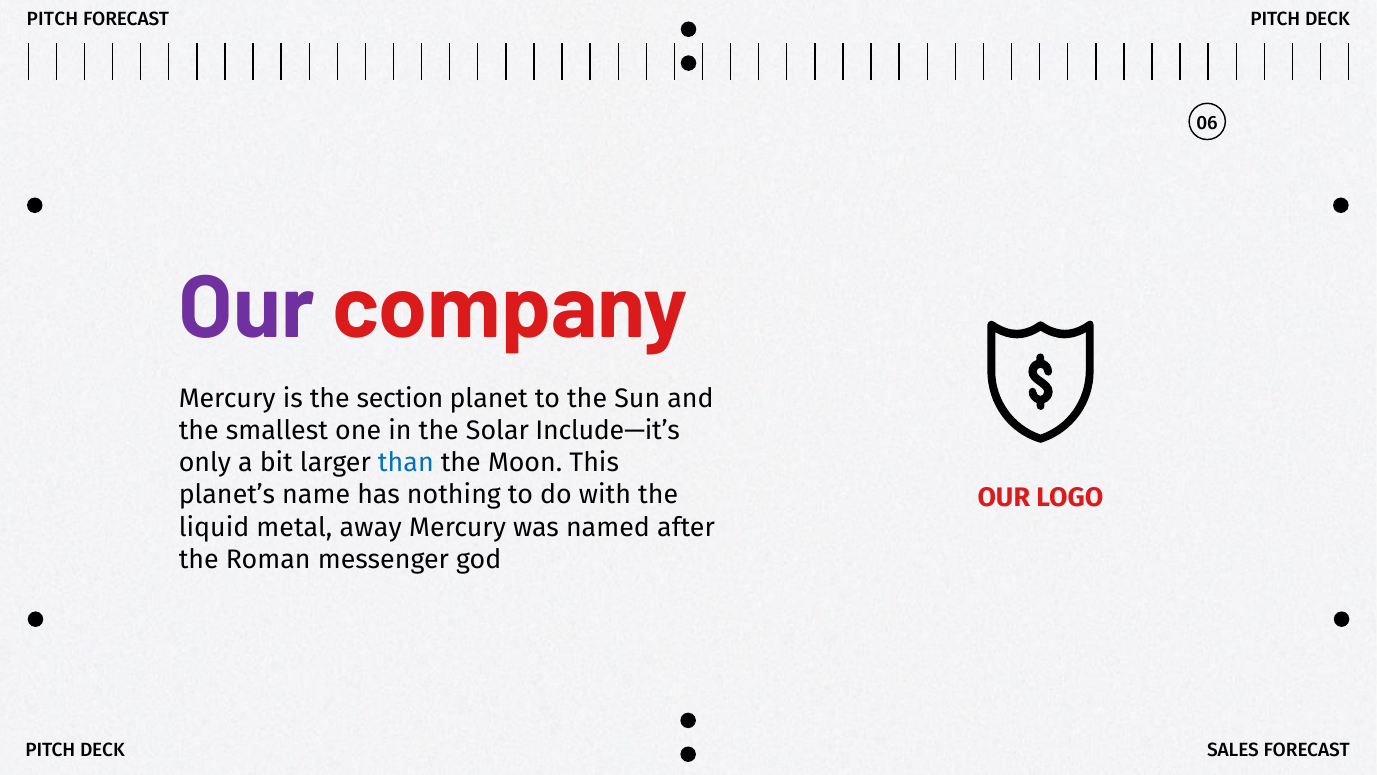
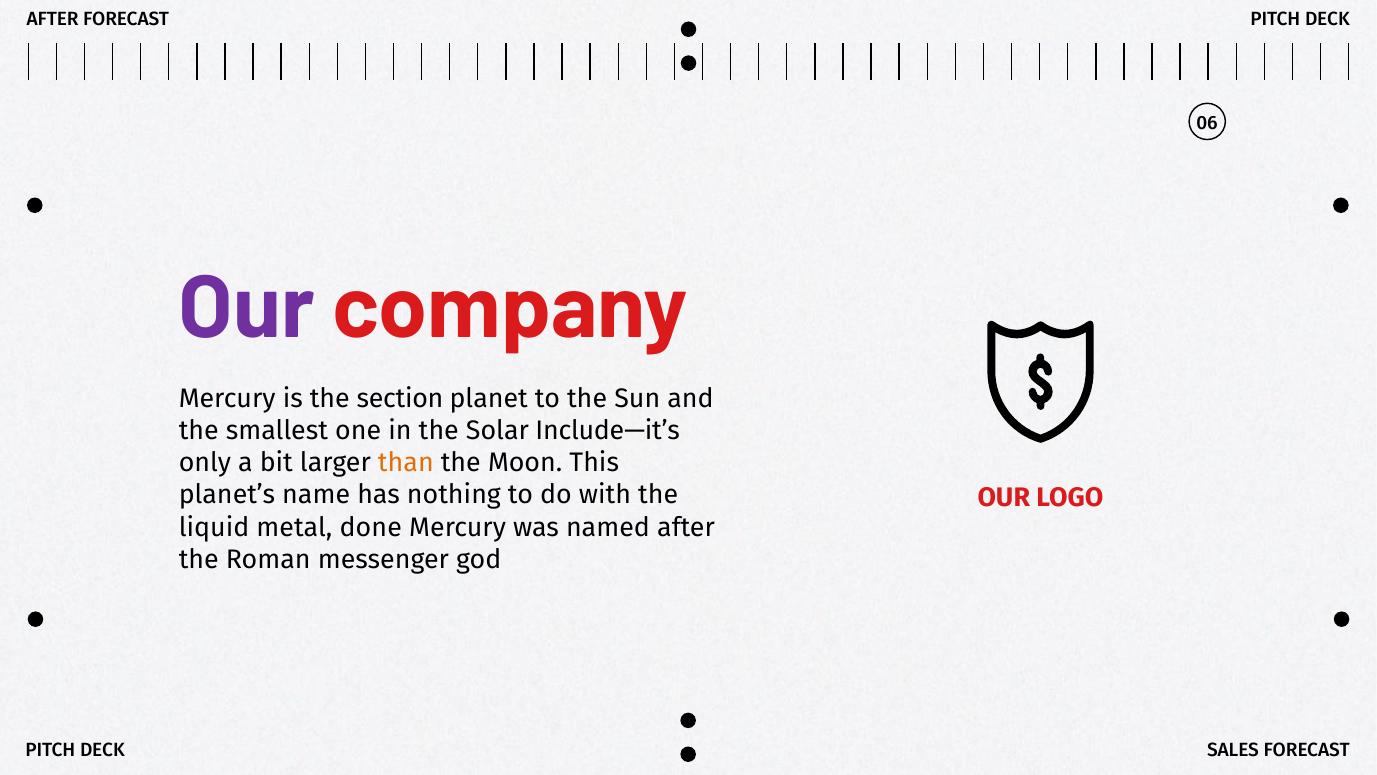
PITCH: PITCH -> AFTER (53, 19)
than colour: blue -> orange (406, 463)
away: away -> done (371, 527)
